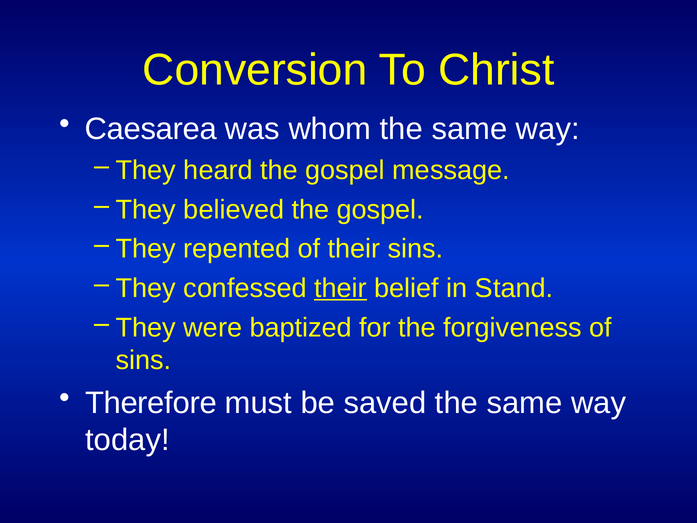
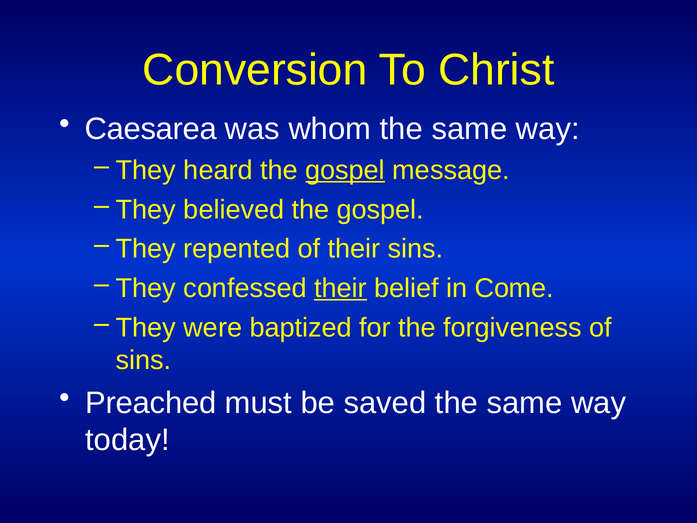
gospel underline: none -> present (345, 170)
Stand: Stand -> Come (514, 288)
Therefore: Therefore -> Preached (151, 403)
